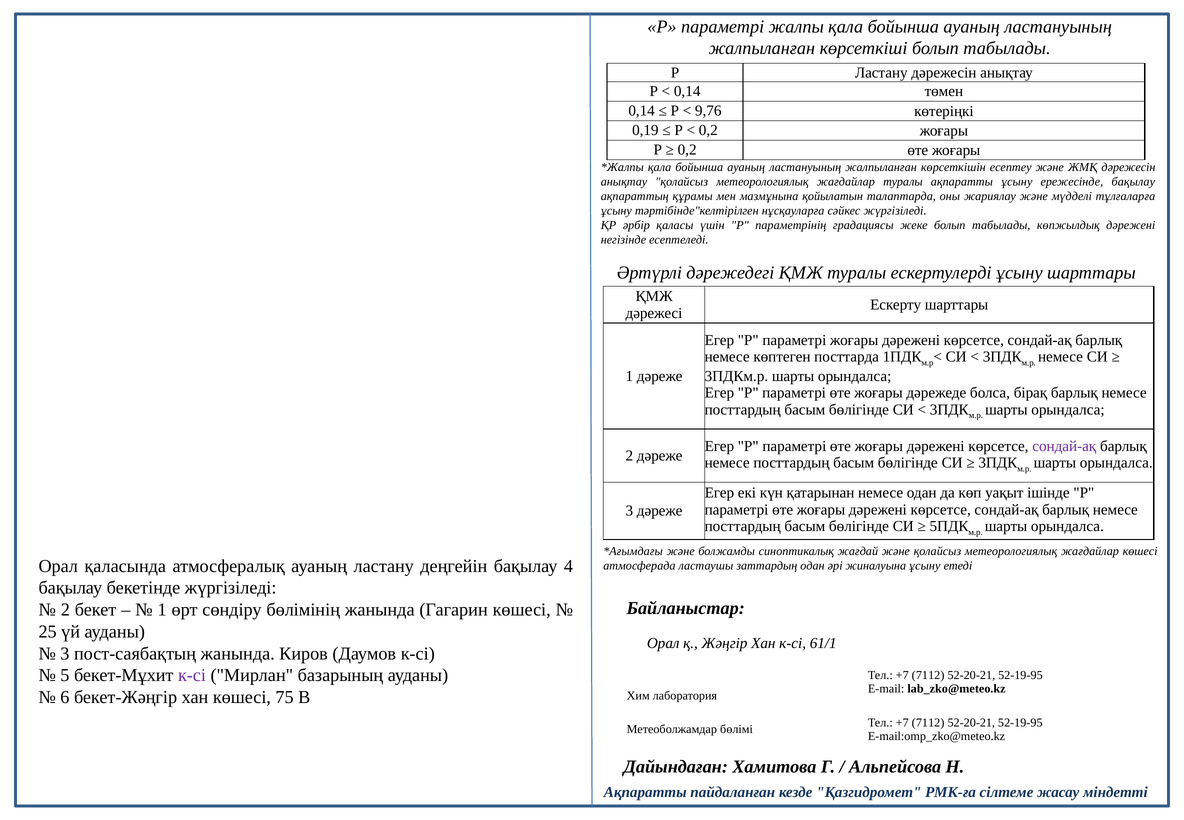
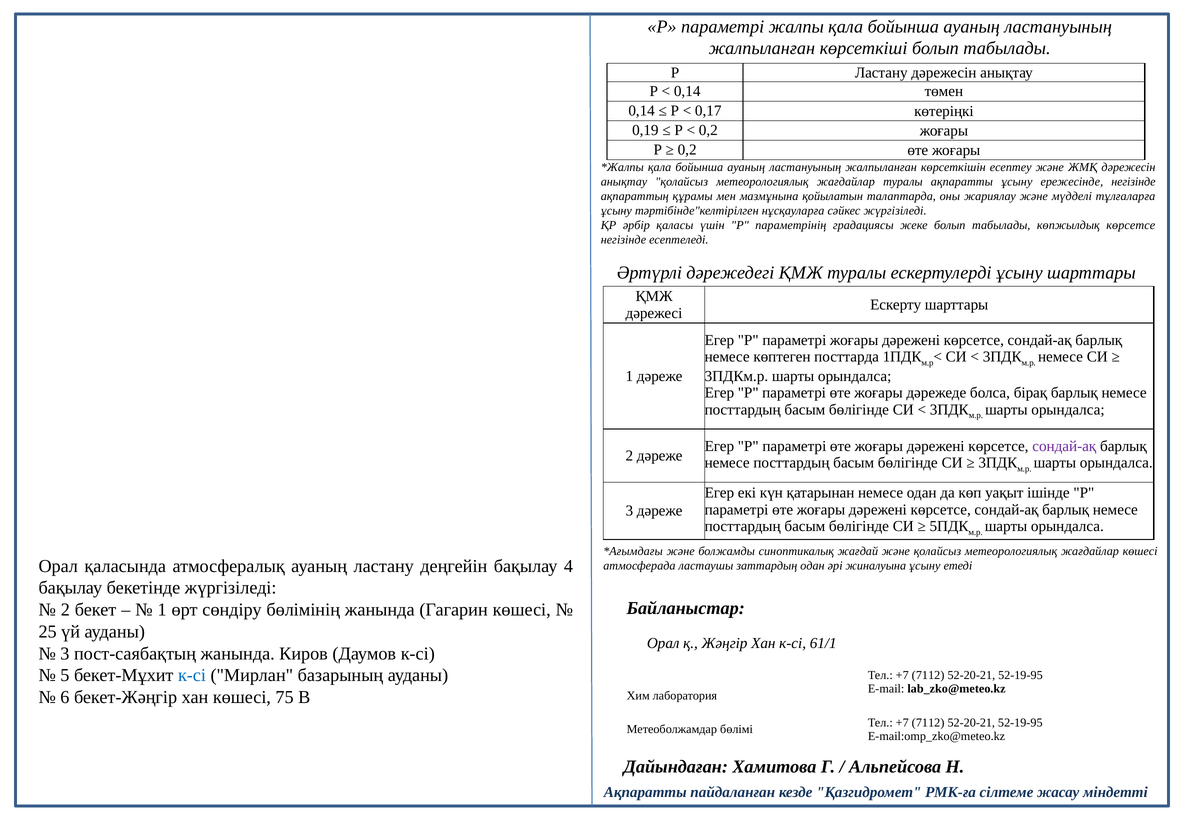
9,76: 9,76 -> 0,17 (708, 111)
ережесінде бақылау: бақылау -> негізінде (1133, 182)
көпжылдық дәрежені: дәрежені -> көрсетсе (1131, 225)
к-сі colour: purple -> blue (192, 675)
